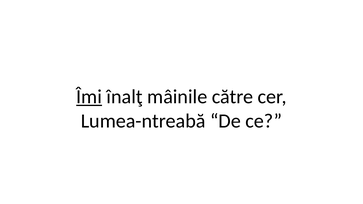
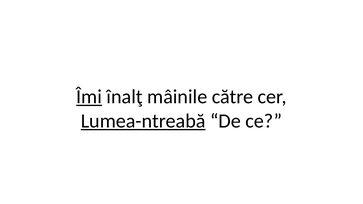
Lumea-ntreabă underline: none -> present (143, 121)
